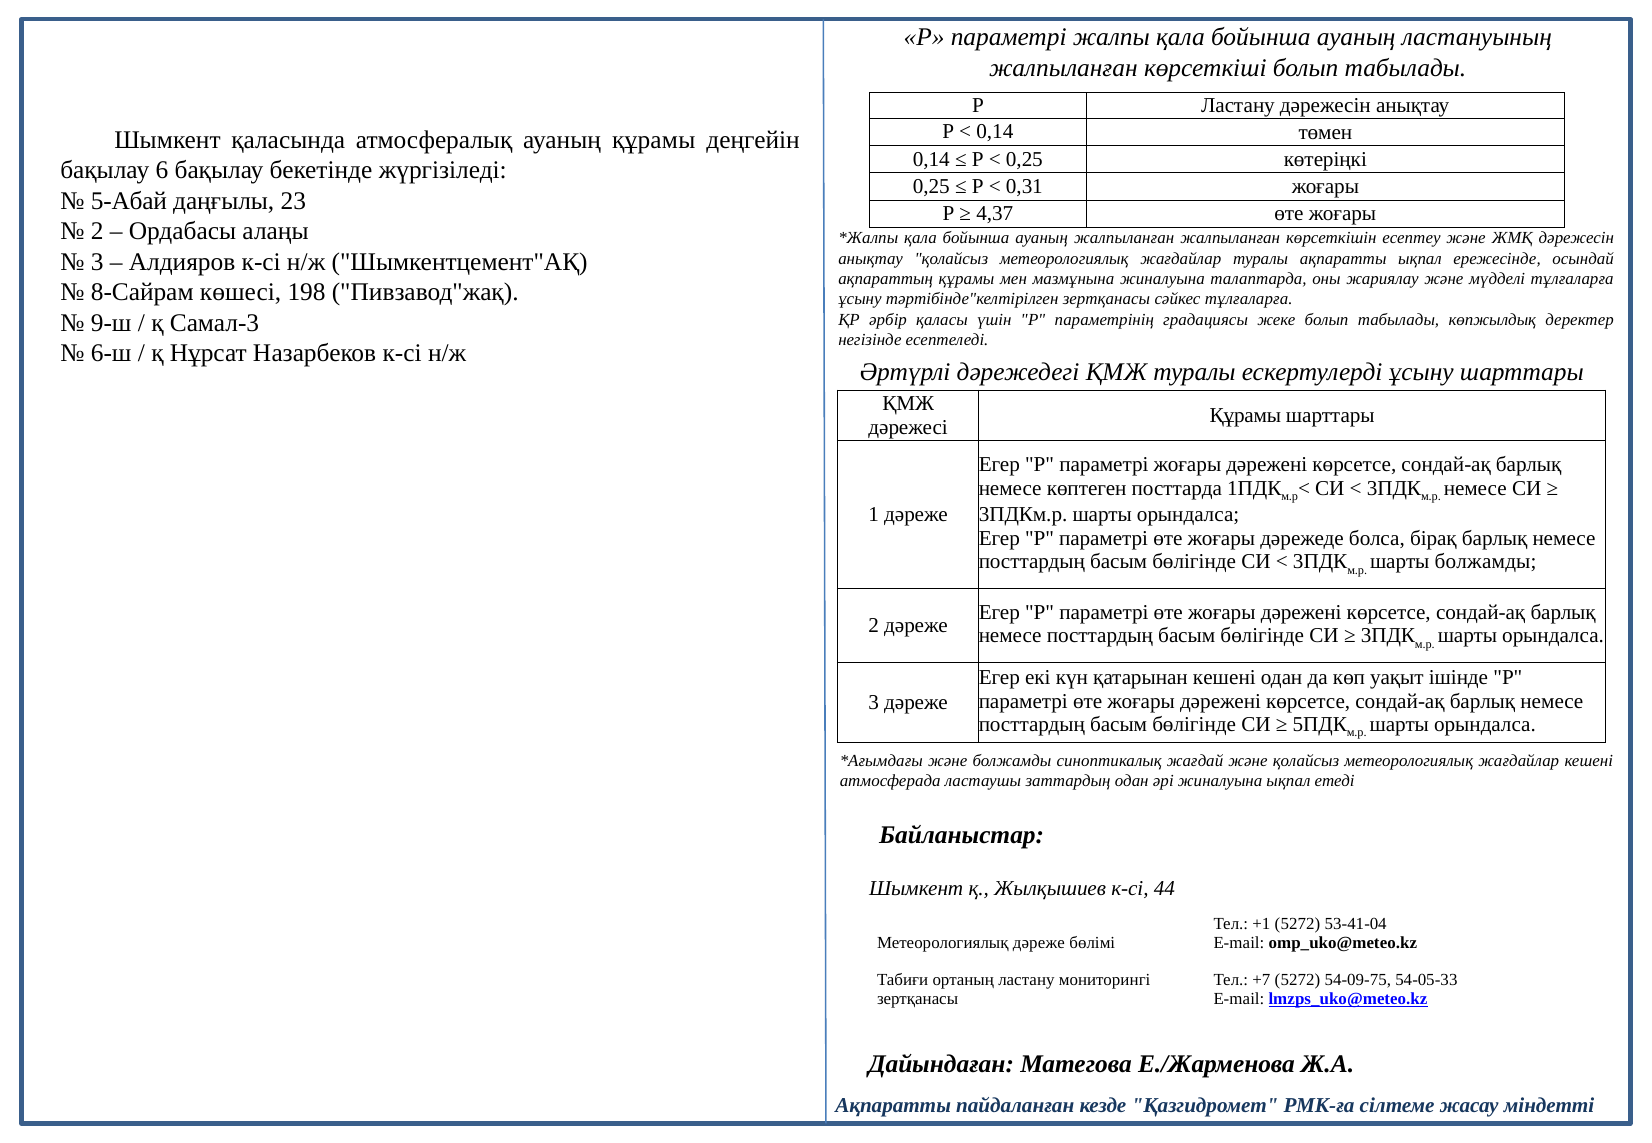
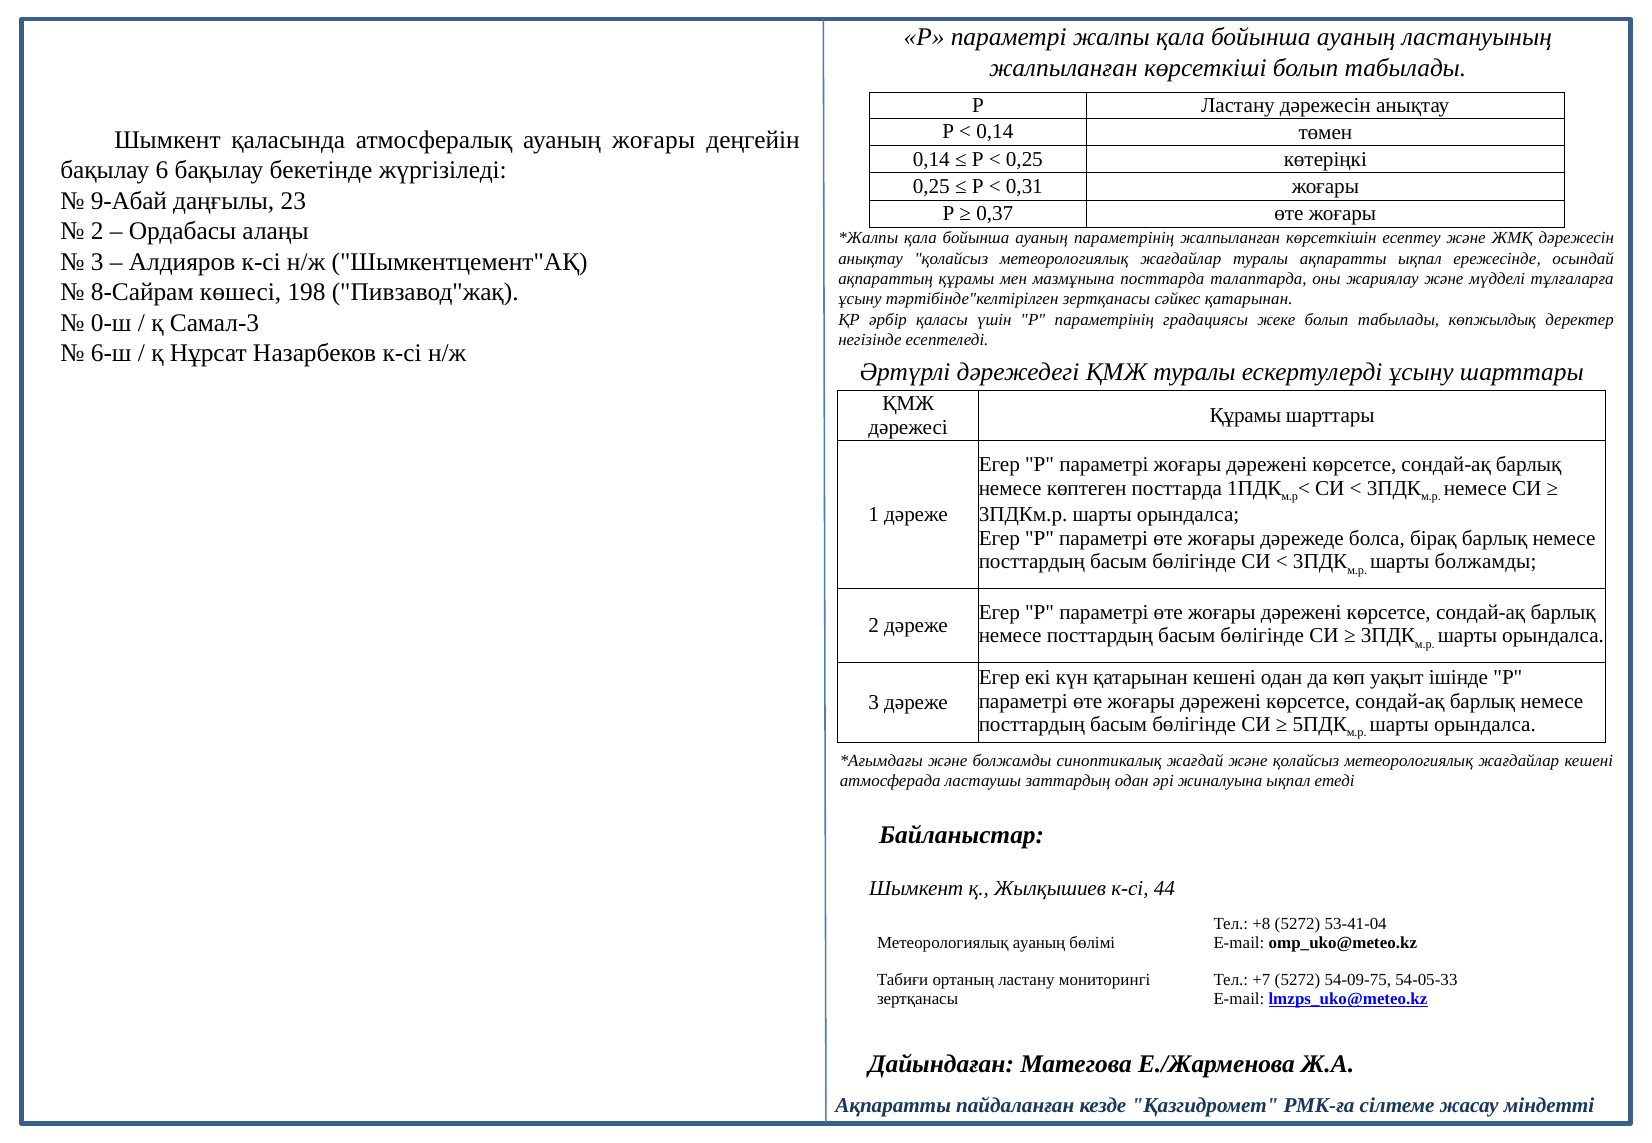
ауаның құрамы: құрамы -> жоғары (654, 140)
5-Абай: 5-Абай -> 9-Абай (129, 201)
4,37: 4,37 -> 0,37 (995, 214)
ауаның жалпыланған: жалпыланған -> параметрінің (1124, 238)
мазмұнына жиналуына: жиналуына -> посттарда (1162, 279)
сәйкес тұлғаларға: тұлғаларға -> қатарынан (1249, 299)
9-ш: 9-ш -> 0-ш (111, 323)
+1: +1 -> +8 (1261, 924)
Метеорологиялық дәреже: дәреже -> ауаның (1039, 943)
